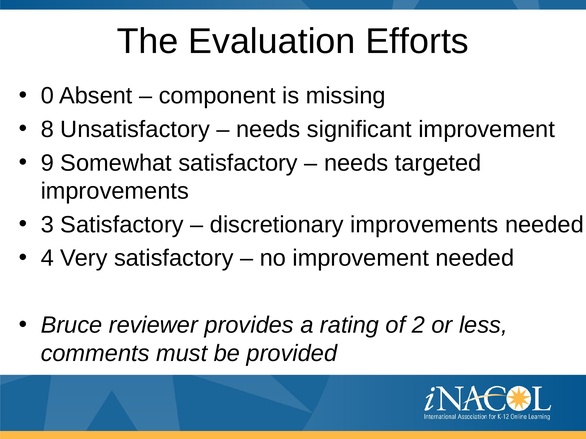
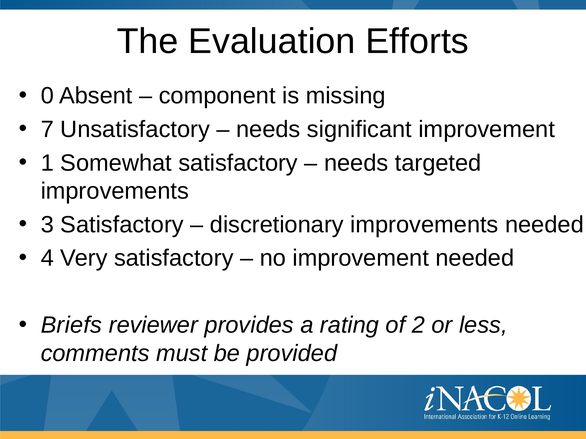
8: 8 -> 7 (47, 130)
9: 9 -> 1 (47, 163)
Bruce: Bruce -> Briefs (71, 326)
